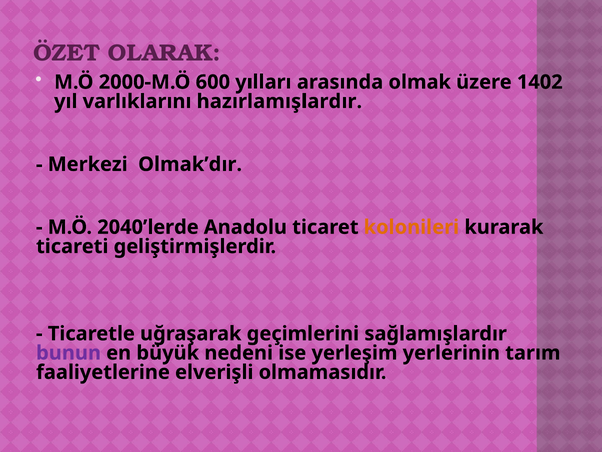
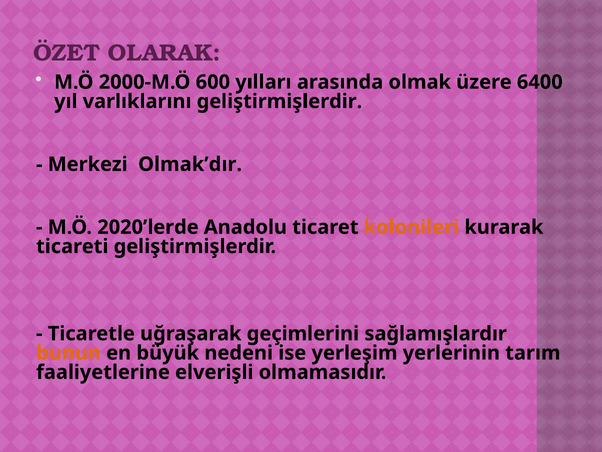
1402: 1402 -> 6400 (540, 82)
varlıklarını hazırlamışlardır: hazırlamışlardır -> geliştirmişlerdir (279, 101)
2040’lerde: 2040’lerde -> 2020’lerde (148, 227)
bunun colour: purple -> orange (69, 353)
